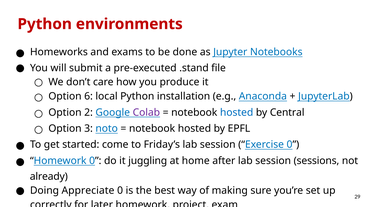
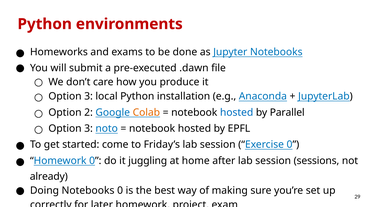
.stand: .stand -> .dawn (194, 68)
6: 6 -> 3 (89, 96)
Colab colour: purple -> orange (146, 112)
Central: Central -> Parallel (287, 112)
Doing Appreciate: Appreciate -> Notebooks (88, 191)
